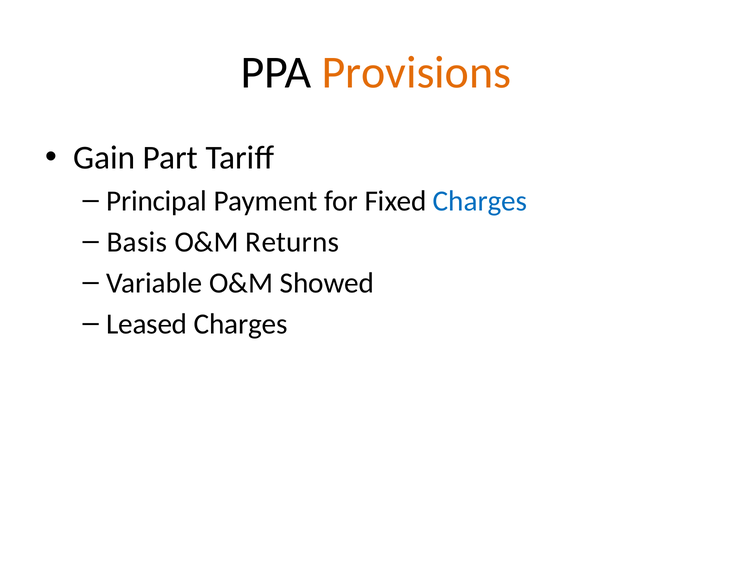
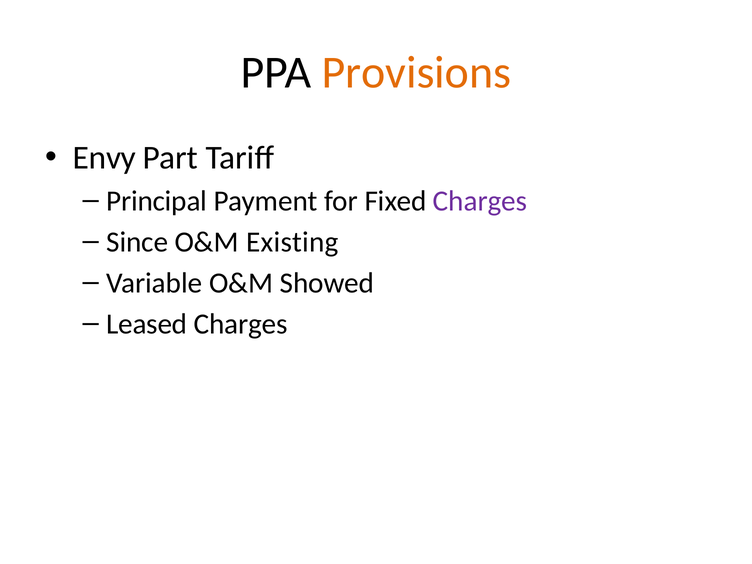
Gain: Gain -> Envy (104, 158)
Charges colour: blue -> purple (480, 201)
Basis: Basis -> Since (137, 242)
Returns: Returns -> Existing (292, 242)
